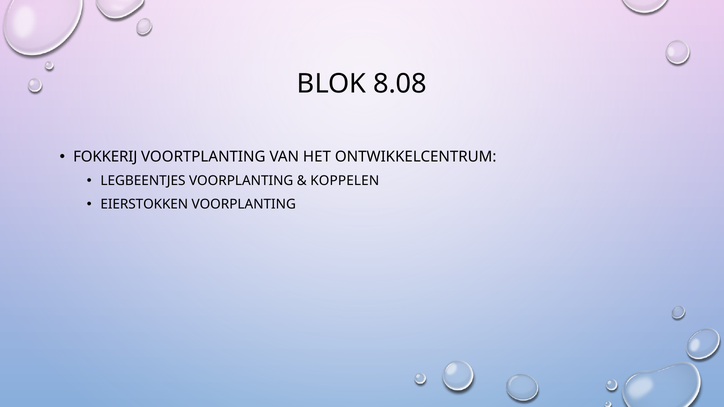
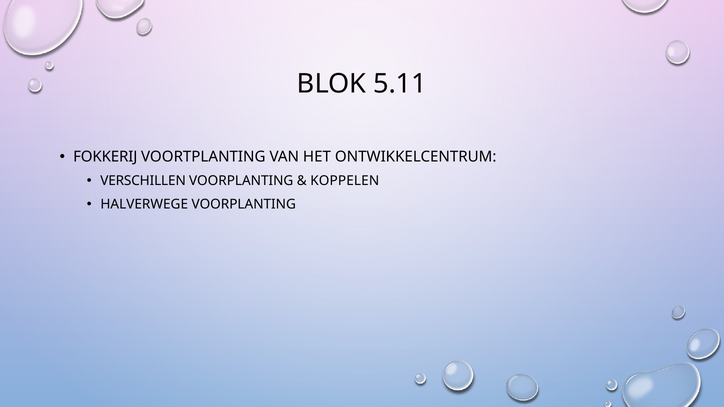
8.08: 8.08 -> 5.11 (400, 84)
LEGBEENTJES: LEGBEENTJES -> VERSCHILLEN (143, 181)
EIERSTOKKEN: EIERSTOKKEN -> HALVERWEGE (144, 204)
